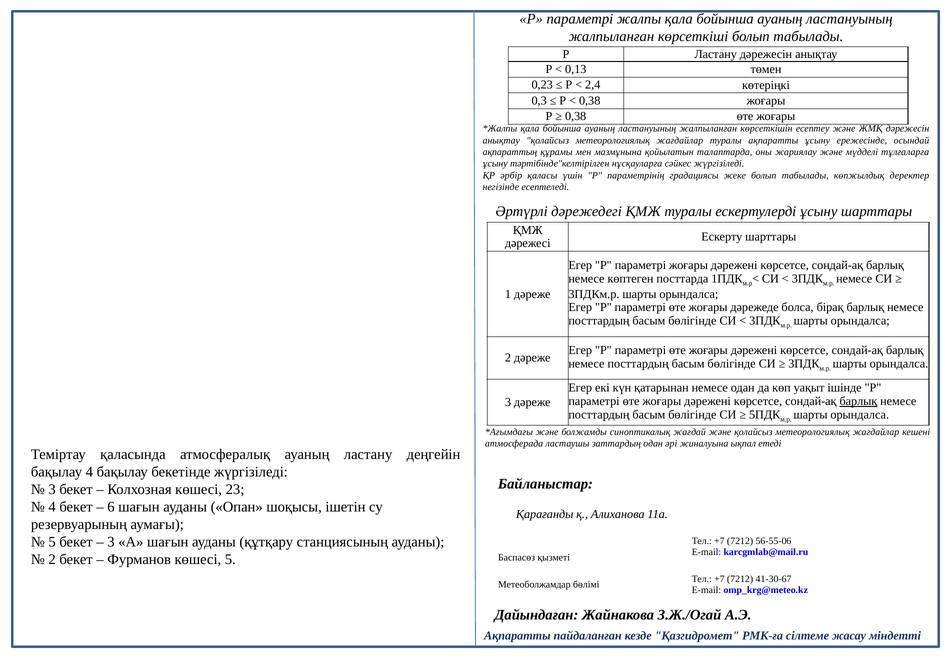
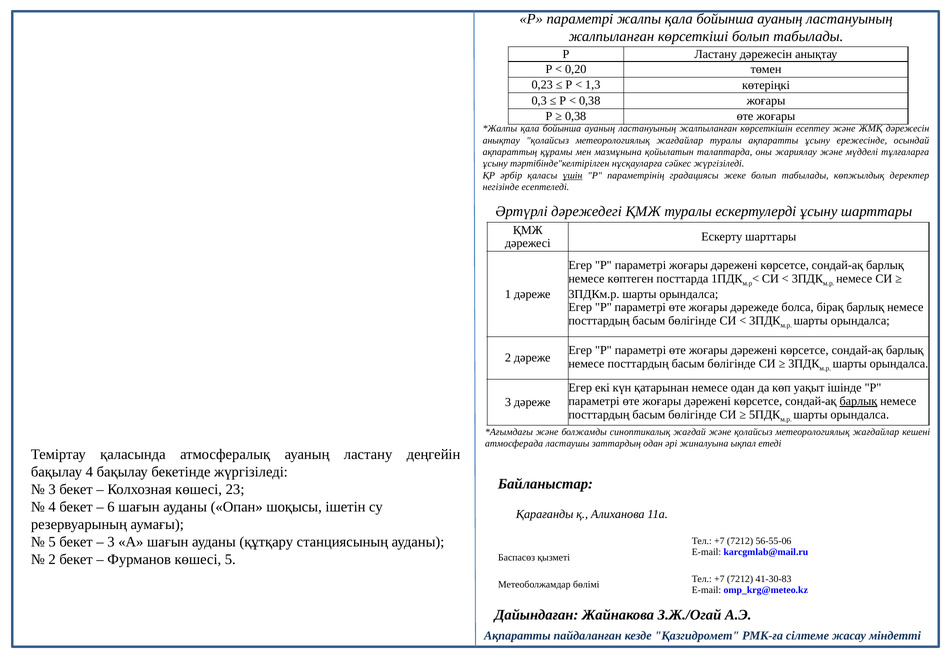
0,13: 0,13 -> 0,20 (576, 69)
2,4: 2,4 -> 1,3 (593, 85)
үшін underline: none -> present (573, 175)
41-30-67: 41-30-67 -> 41-30-83 (774, 580)
